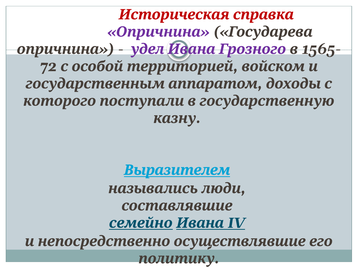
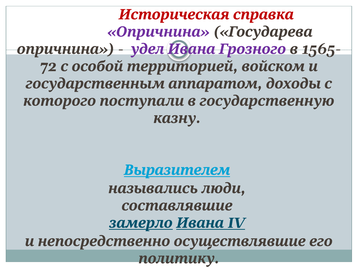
семейно: семейно -> замерло (141, 223)
